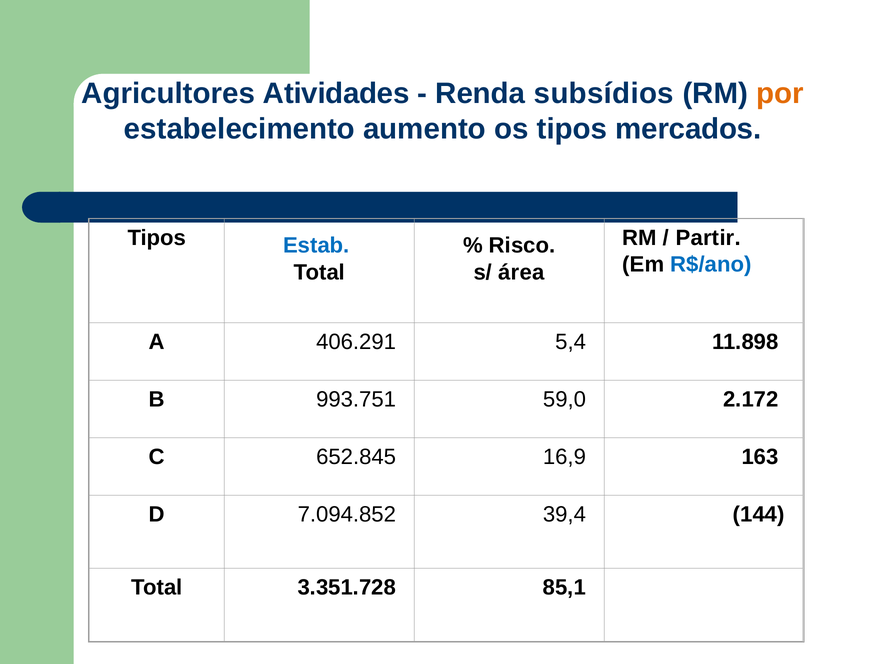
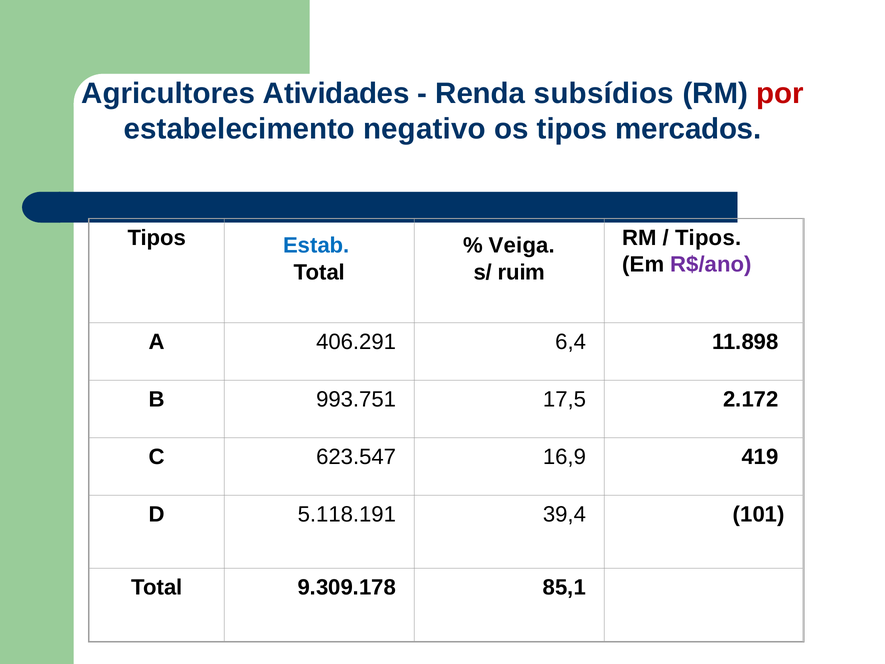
por colour: orange -> red (780, 94)
aumento: aumento -> negativo (424, 129)
Partir: Partir -> Tipos (708, 238)
Risco: Risco -> Veiga (522, 246)
R$/ano colour: blue -> purple (711, 264)
área: área -> ruim (521, 272)
5,4: 5,4 -> 6,4 (571, 342)
59,0: 59,0 -> 17,5 (564, 399)
652.845: 652.845 -> 623.547 (356, 457)
163: 163 -> 419 (760, 457)
7.094.852: 7.094.852 -> 5.118.191 (347, 514)
144: 144 -> 101 (759, 514)
3.351.728: 3.351.728 -> 9.309.178 (347, 587)
